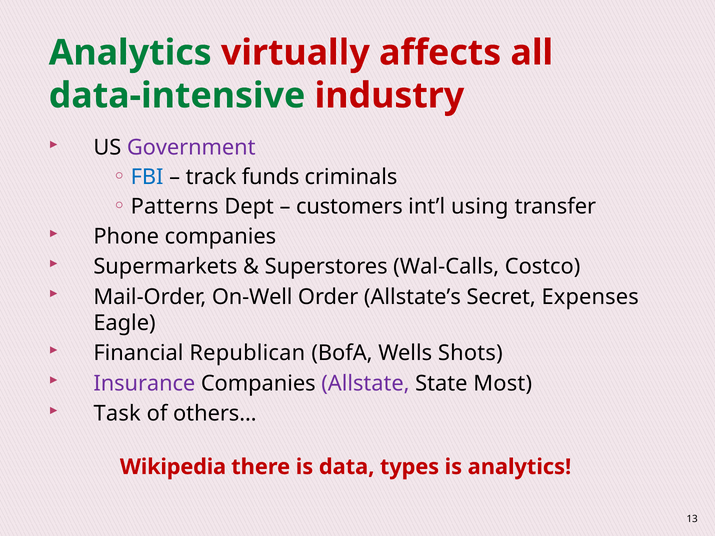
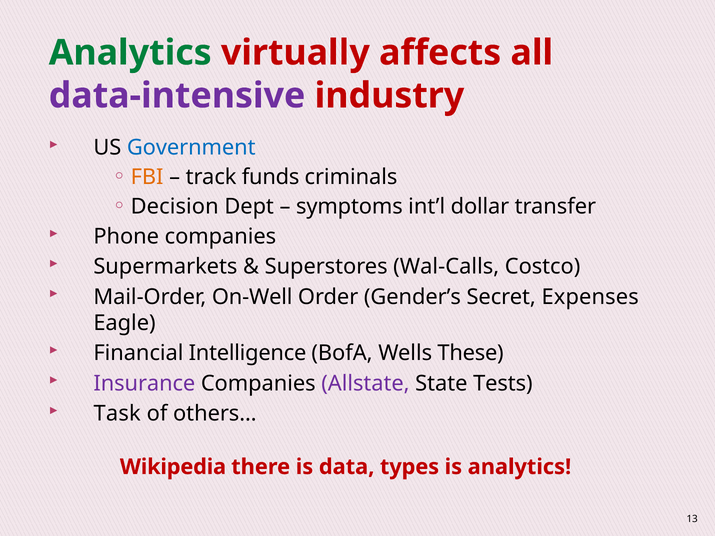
data-intensive colour: green -> purple (177, 96)
Government colour: purple -> blue (191, 148)
FBI colour: blue -> orange (147, 177)
Patterns: Patterns -> Decision (175, 206)
customers: customers -> symptoms (349, 206)
using: using -> dollar (480, 206)
Allstate’s: Allstate’s -> Gender’s (412, 297)
Republican: Republican -> Intelligence (248, 353)
Shots: Shots -> These (471, 353)
Most: Most -> Tests (503, 384)
